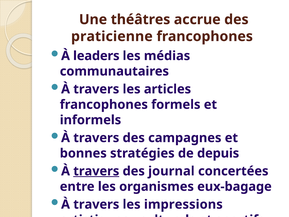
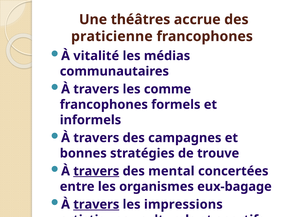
leaders: leaders -> vitalité (96, 56)
articles: articles -> comme (167, 89)
depuis: depuis -> trouve (218, 153)
journal: journal -> mental (171, 171)
travers underline: none -> present (96, 204)
